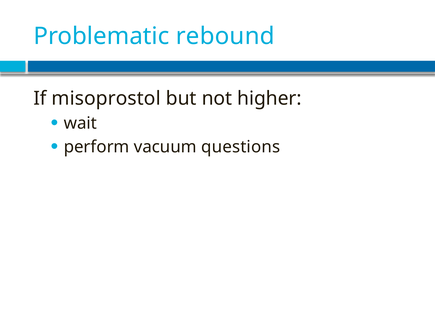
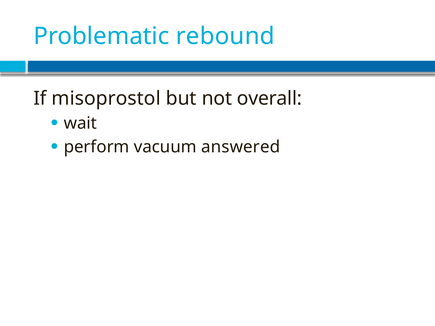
higher: higher -> overall (270, 98)
questions: questions -> answered (241, 147)
